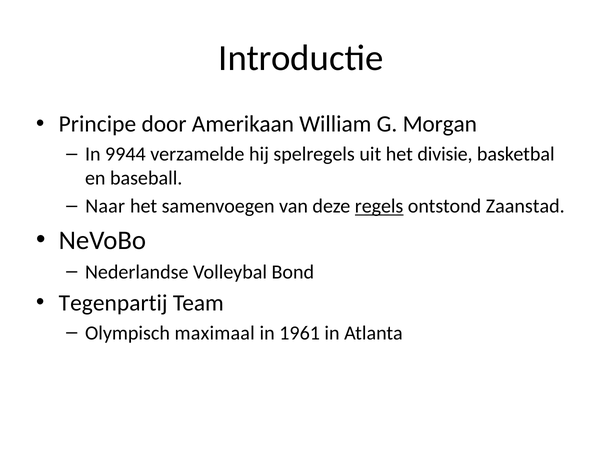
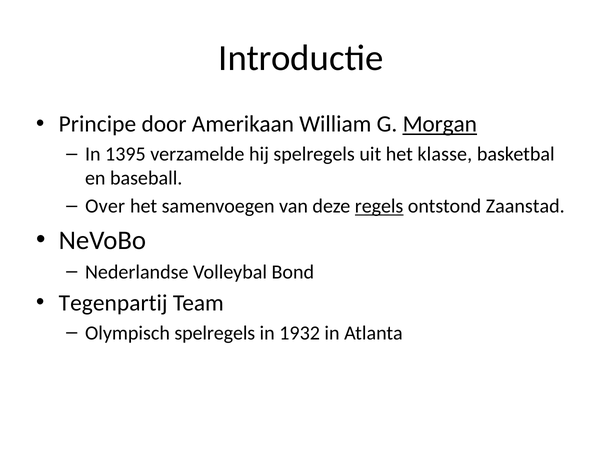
Morgan underline: none -> present (440, 124)
9944: 9944 -> 1395 (125, 154)
divisie: divisie -> klasse (445, 154)
Naar: Naar -> Over (105, 206)
Olympisch maximaal: maximaal -> spelregels (215, 333)
1961: 1961 -> 1932 (300, 333)
